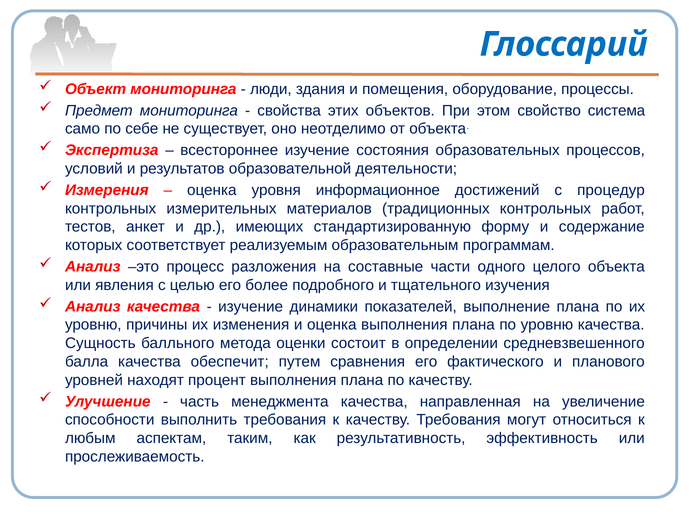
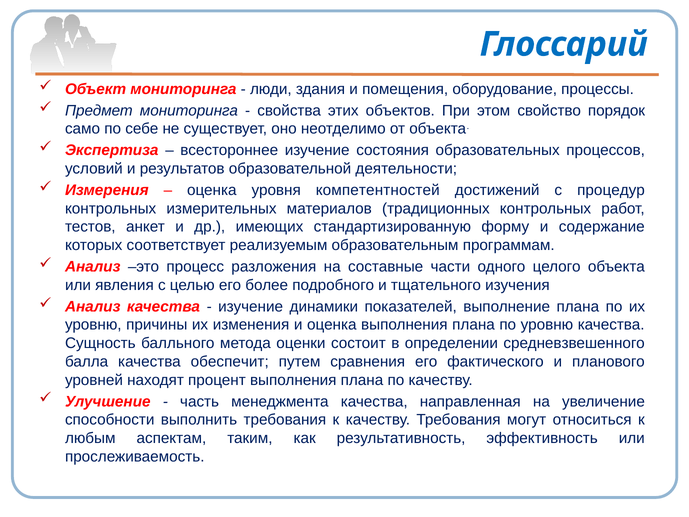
система: система -> порядок (616, 110)
информационное: информационное -> компетентностей (378, 190)
